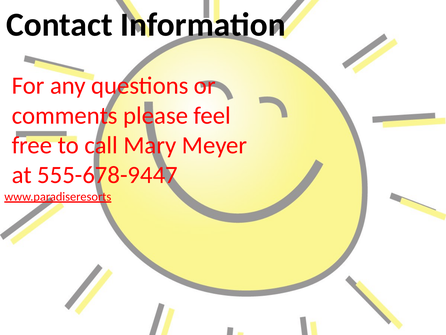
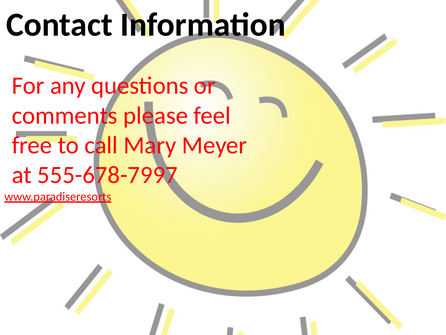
555-678-9447: 555-678-9447 -> 555-678-7997 (108, 175)
